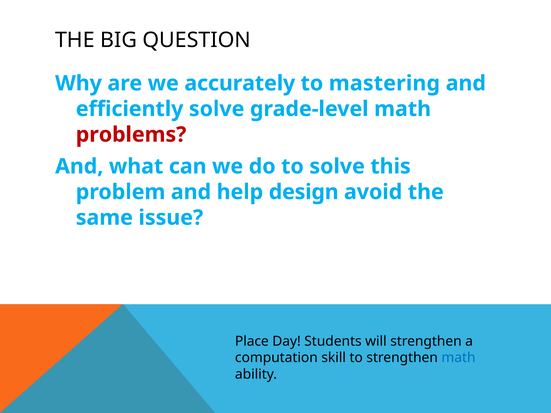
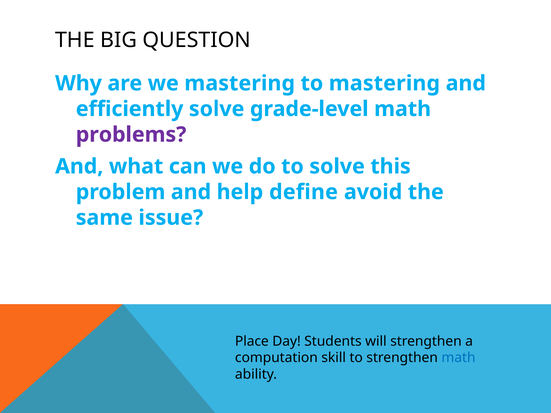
we accurately: accurately -> mastering (240, 83)
problems colour: red -> purple (131, 135)
design: design -> define (303, 192)
